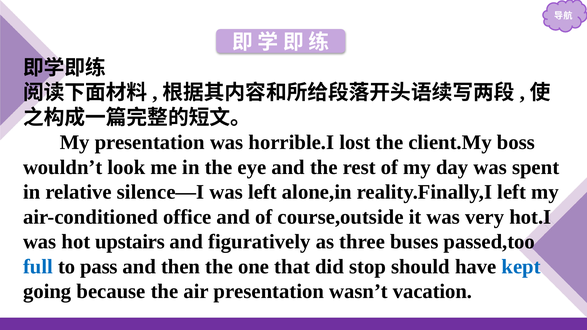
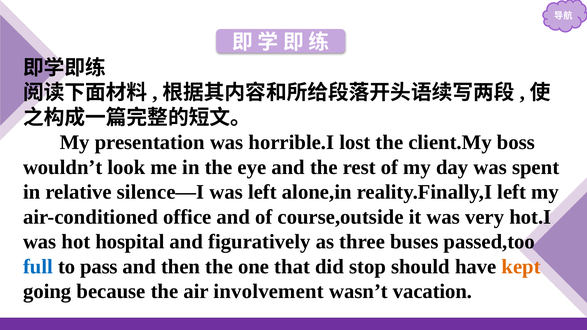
upstairs: upstairs -> hospital (130, 242)
kept colour: blue -> orange (521, 267)
air presentation: presentation -> involvement (269, 292)
